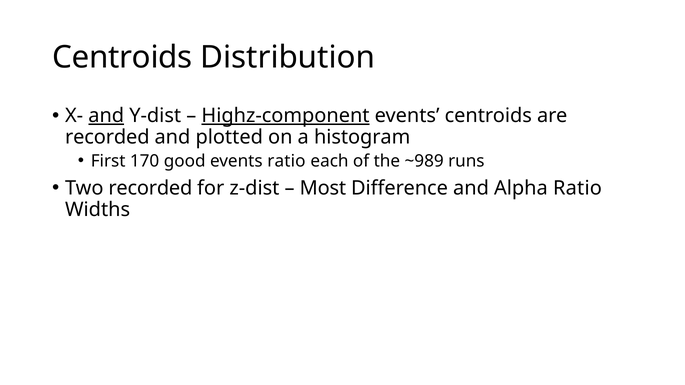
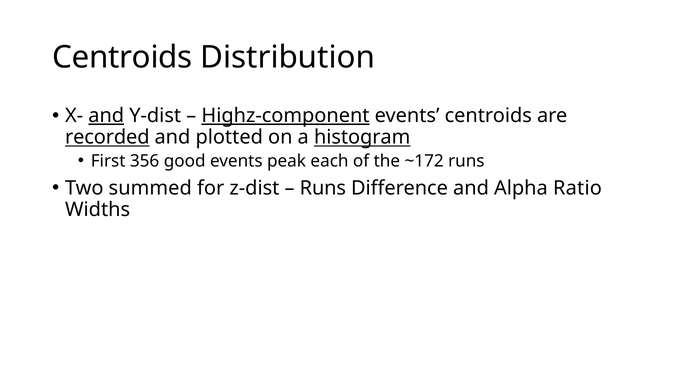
recorded underline: none -> present (107, 137)
histogram underline: none -> present (362, 137)
170: 170 -> 356 (145, 161)
events ratio: ratio -> peak (287, 161)
~989: ~989 -> ~172 (424, 161)
Two recorded: recorded -> summed (150, 188)
Most: Most -> Runs (323, 188)
